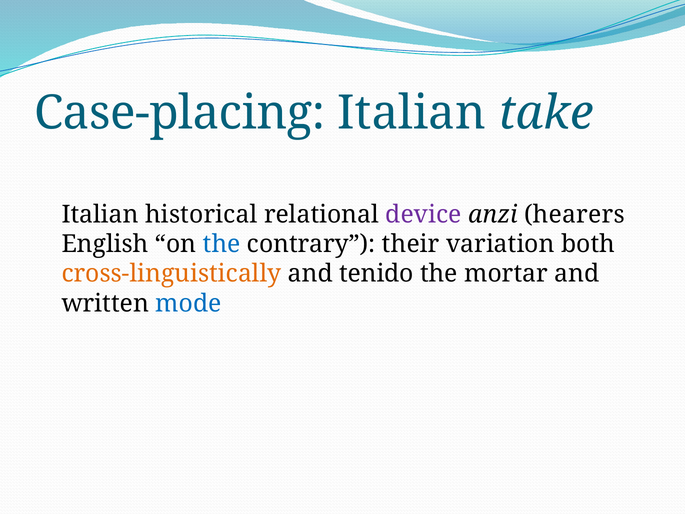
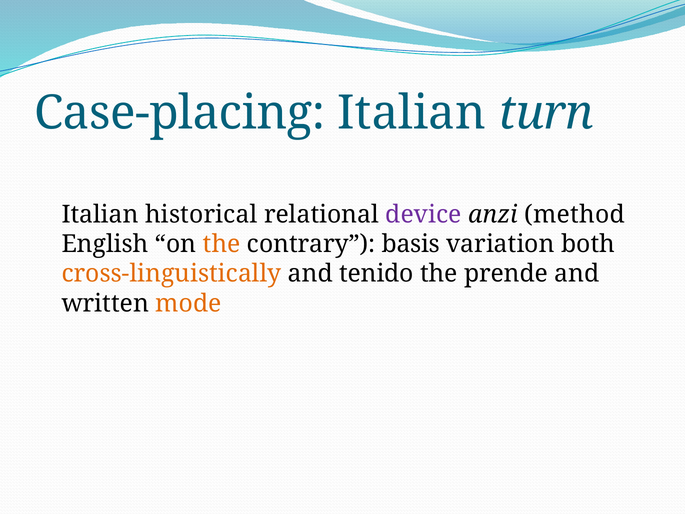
take: take -> turn (546, 113)
hearers: hearers -> method (574, 214)
the colour: blue -> orange (222, 244)
their: their -> basis (411, 244)
mortar: mortar -> prende (506, 274)
mode colour: blue -> orange (188, 303)
